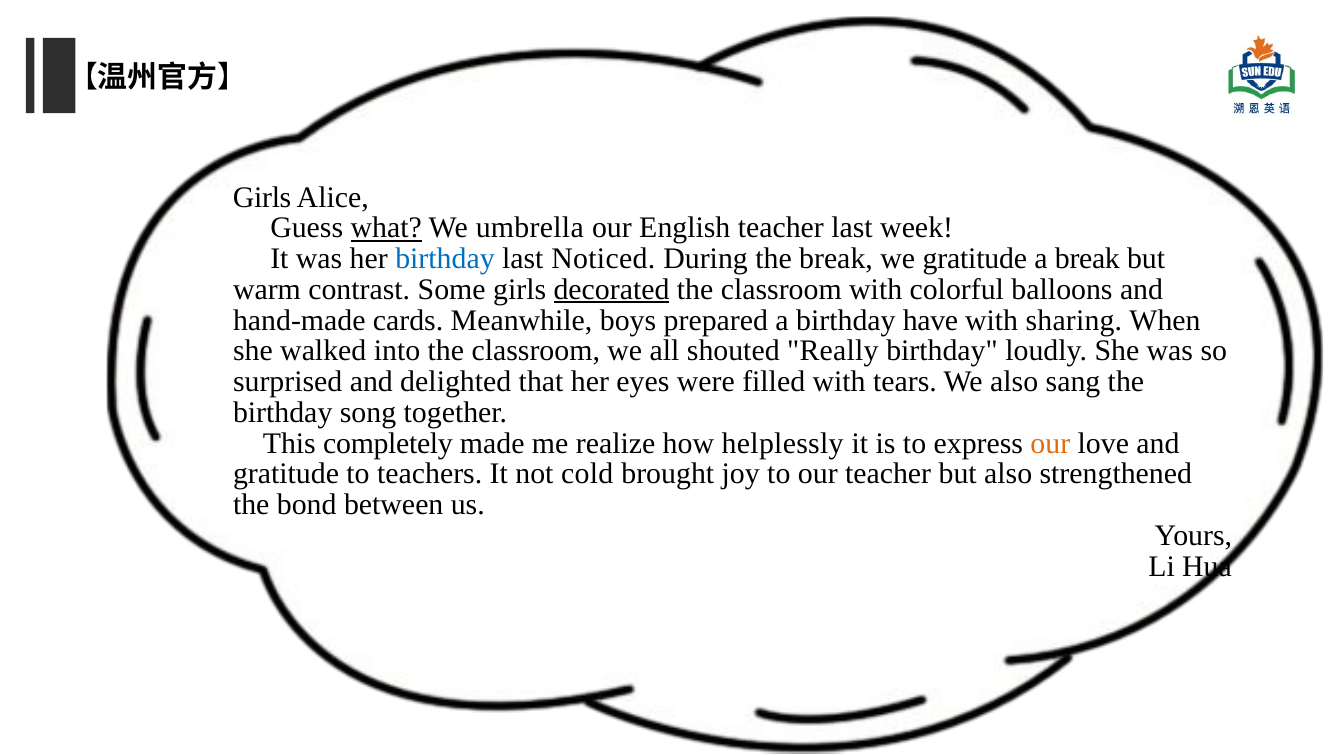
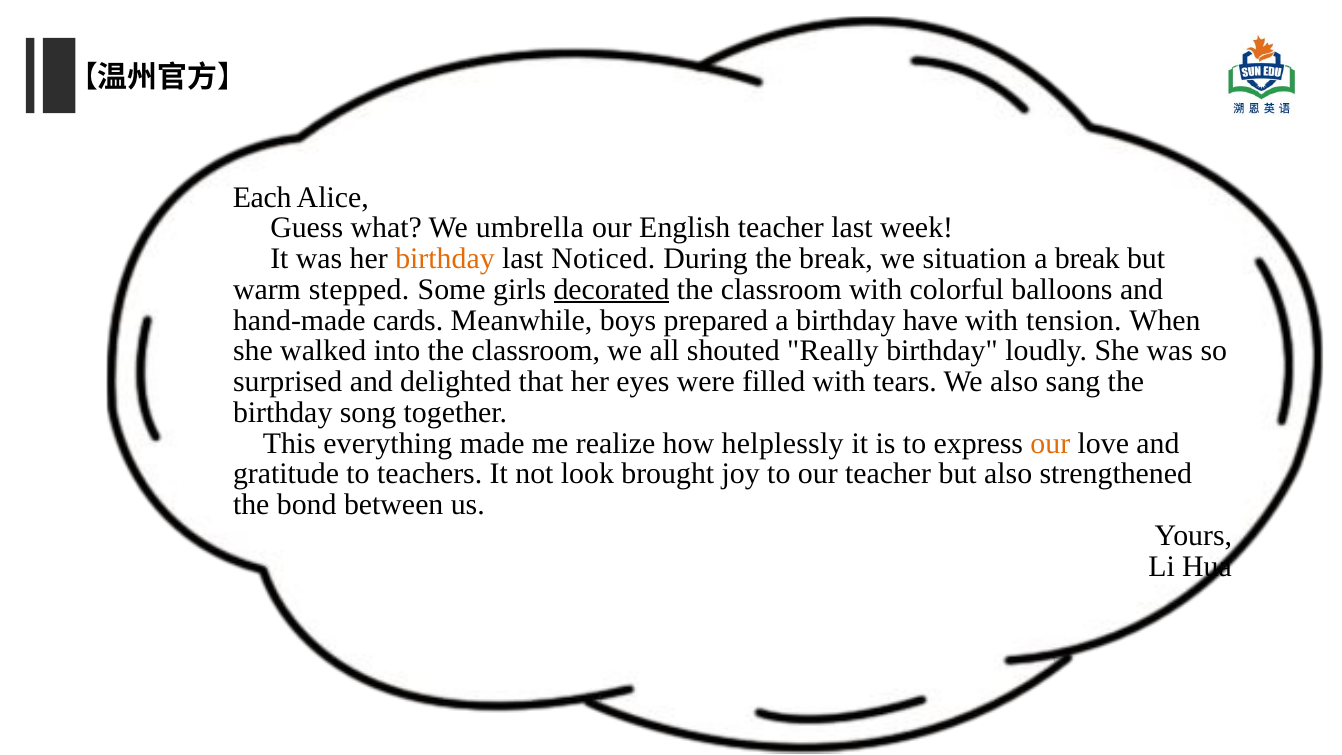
Girls: Girls -> Each (262, 197)
what underline: present -> none (386, 228)
birthday colour: blue -> orange (445, 259)
we gratitude: gratitude -> situation (975, 259)
contrast: contrast -> stepped (359, 289)
sharing: sharing -> tension (1074, 320)
completely: completely -> everything (388, 443)
cold: cold -> look (587, 474)
